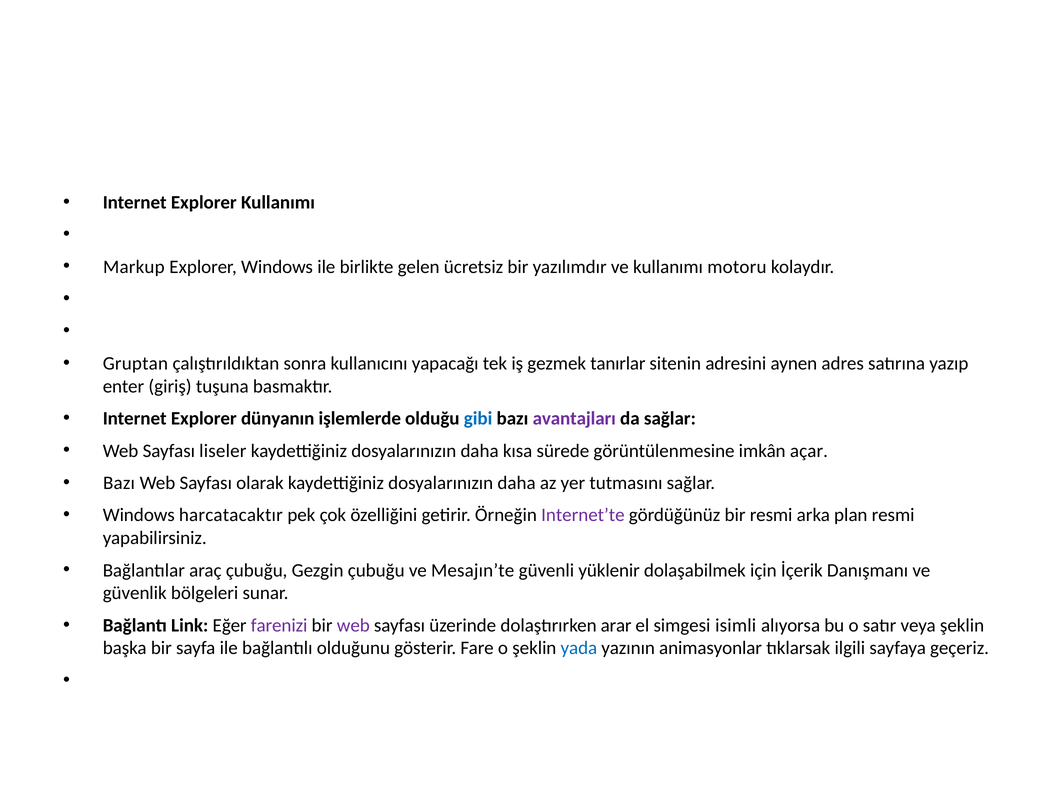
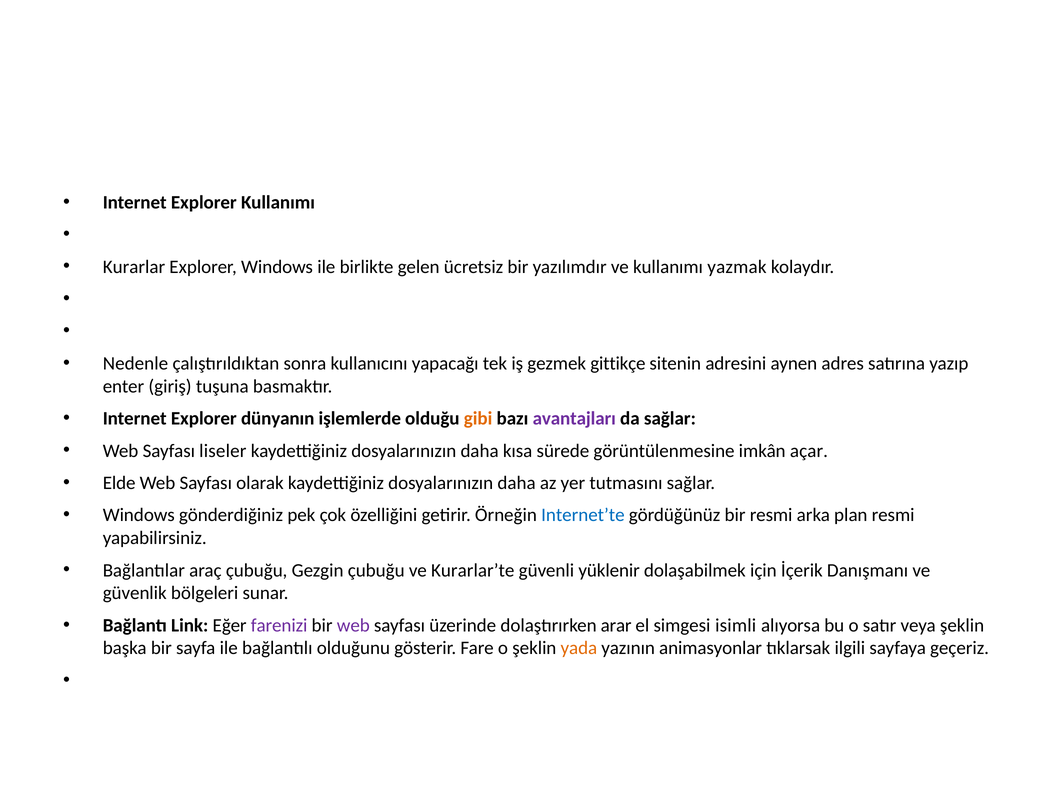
Markup: Markup -> Kurarlar (134, 267)
motoru: motoru -> yazmak (737, 267)
Gruptan: Gruptan -> Nedenle (135, 364)
tanırlar: tanırlar -> gittikçe (618, 364)
gibi colour: blue -> orange (478, 419)
Bazı: Bazı -> Elde (119, 483)
harcatacaktır: harcatacaktır -> gönderdiğiniz (231, 516)
Internet’te colour: purple -> blue (583, 516)
Mesajın’te: Mesajın’te -> Kurarlar’te (473, 571)
yada colour: blue -> orange (579, 649)
